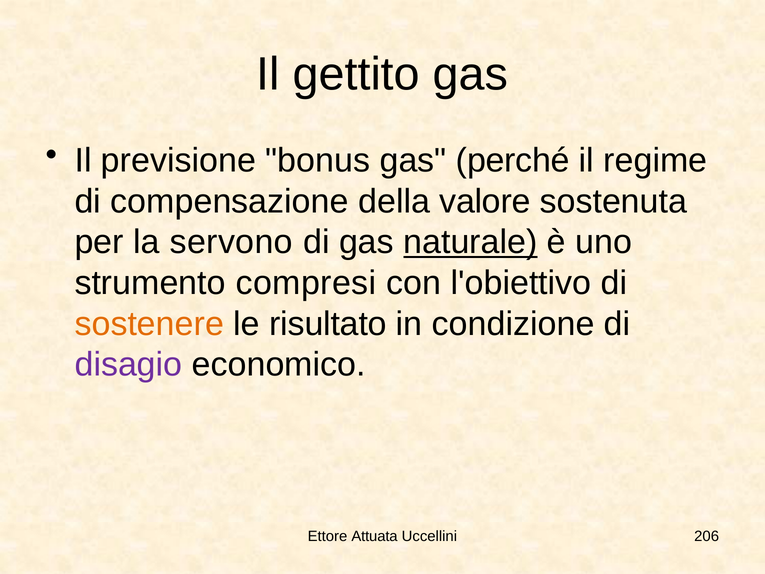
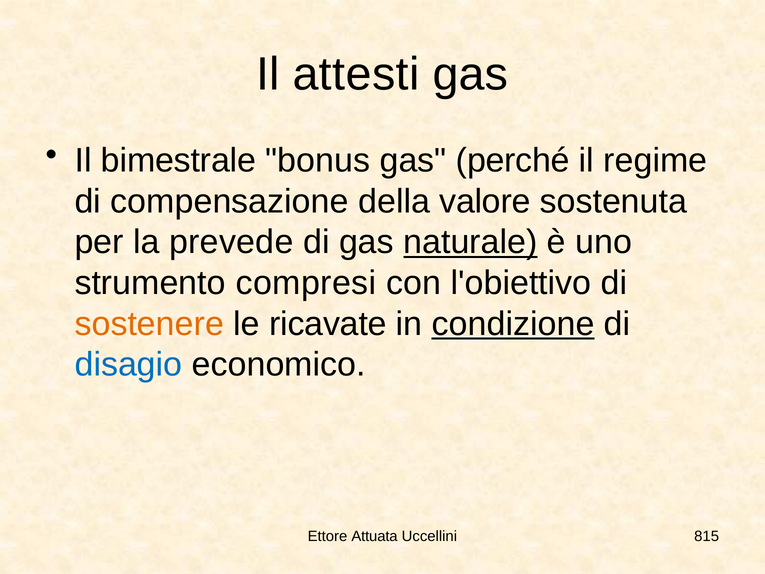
gettito: gettito -> attesti (356, 74)
previsione: previsione -> bimestrale (179, 160)
servono: servono -> prevede (231, 242)
risultato: risultato -> ricavate (328, 324)
condizione underline: none -> present (513, 324)
disagio colour: purple -> blue (128, 365)
206: 206 -> 815 (707, 536)
